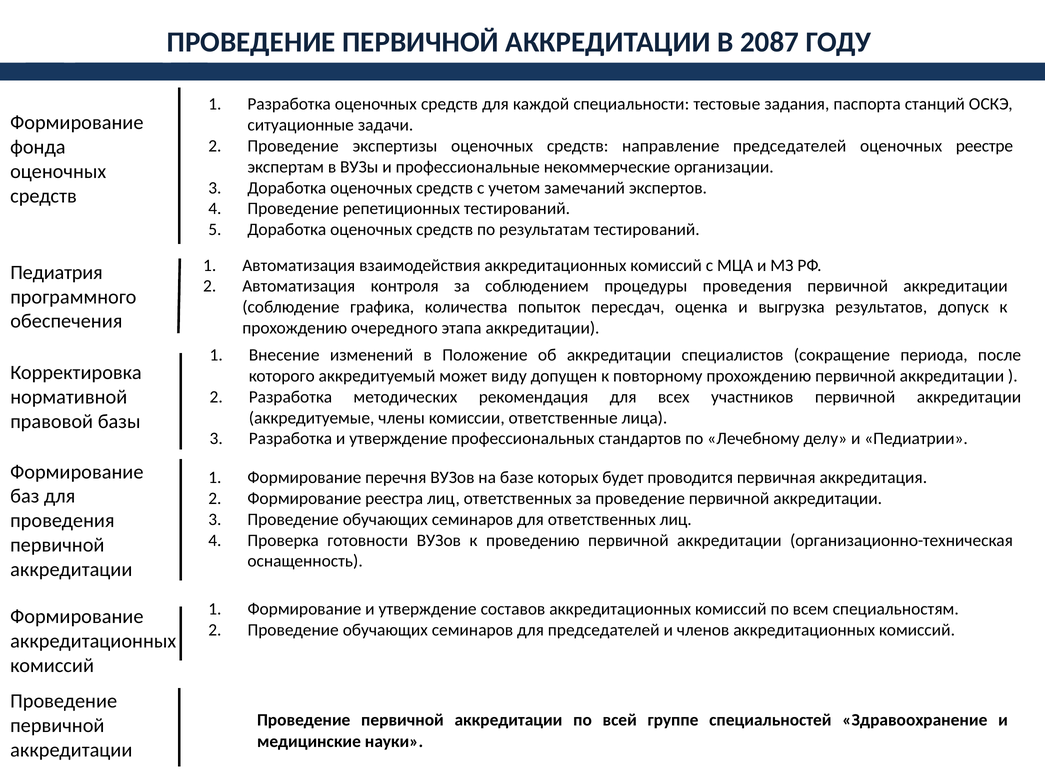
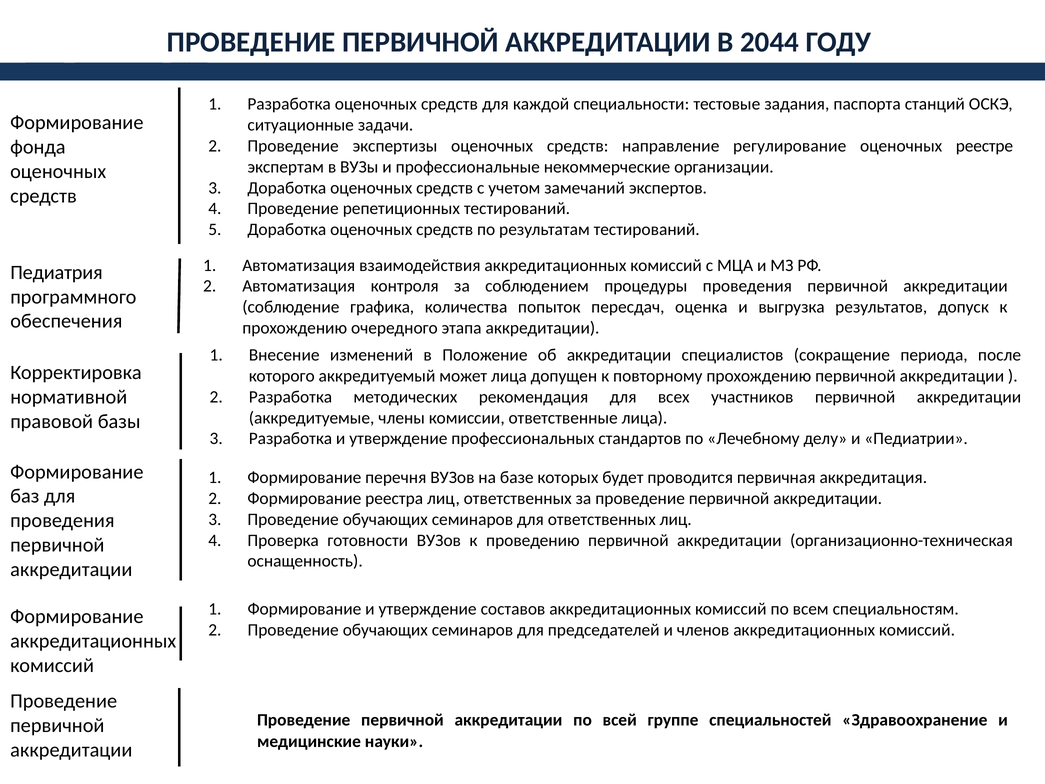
2087: 2087 -> 2044 (770, 42)
направление председателей: председателей -> регулирование (790, 146)
может виду: виду -> лица (509, 376)
